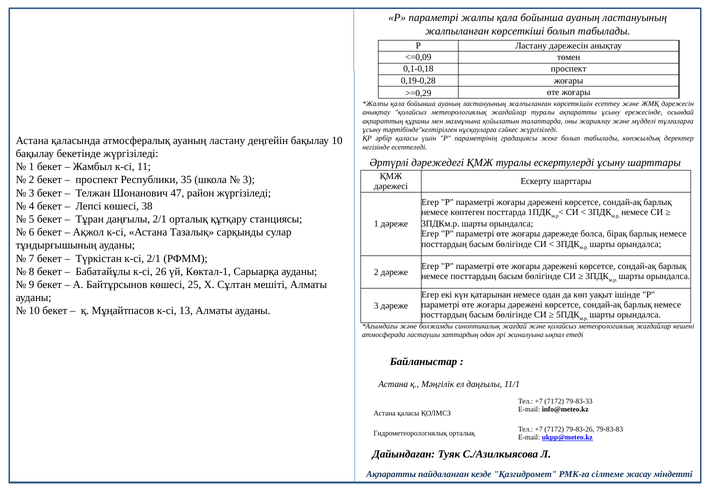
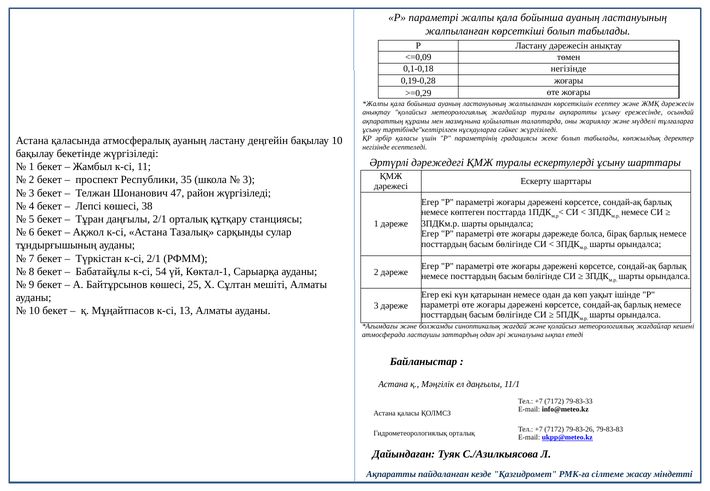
0,1-0,18 проспект: проспект -> негізінде (569, 69)
26: 26 -> 54 (161, 272)
